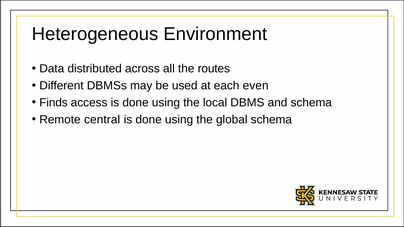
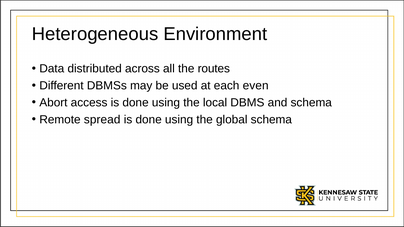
Finds: Finds -> Abort (53, 103)
central: central -> spread (102, 120)
